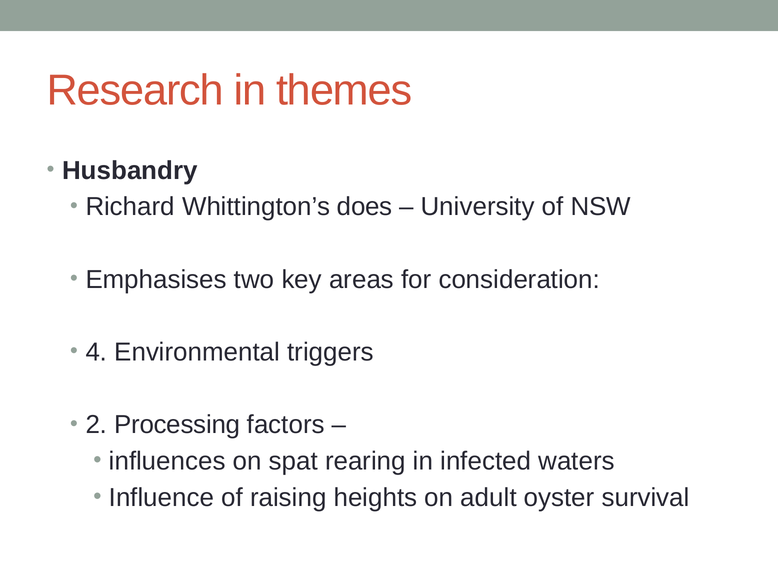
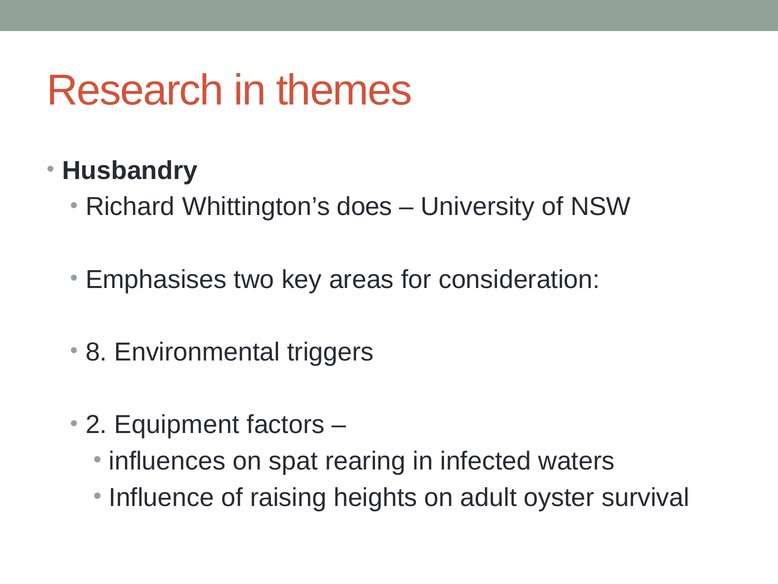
4: 4 -> 8 (96, 352)
Processing: Processing -> Equipment (177, 424)
